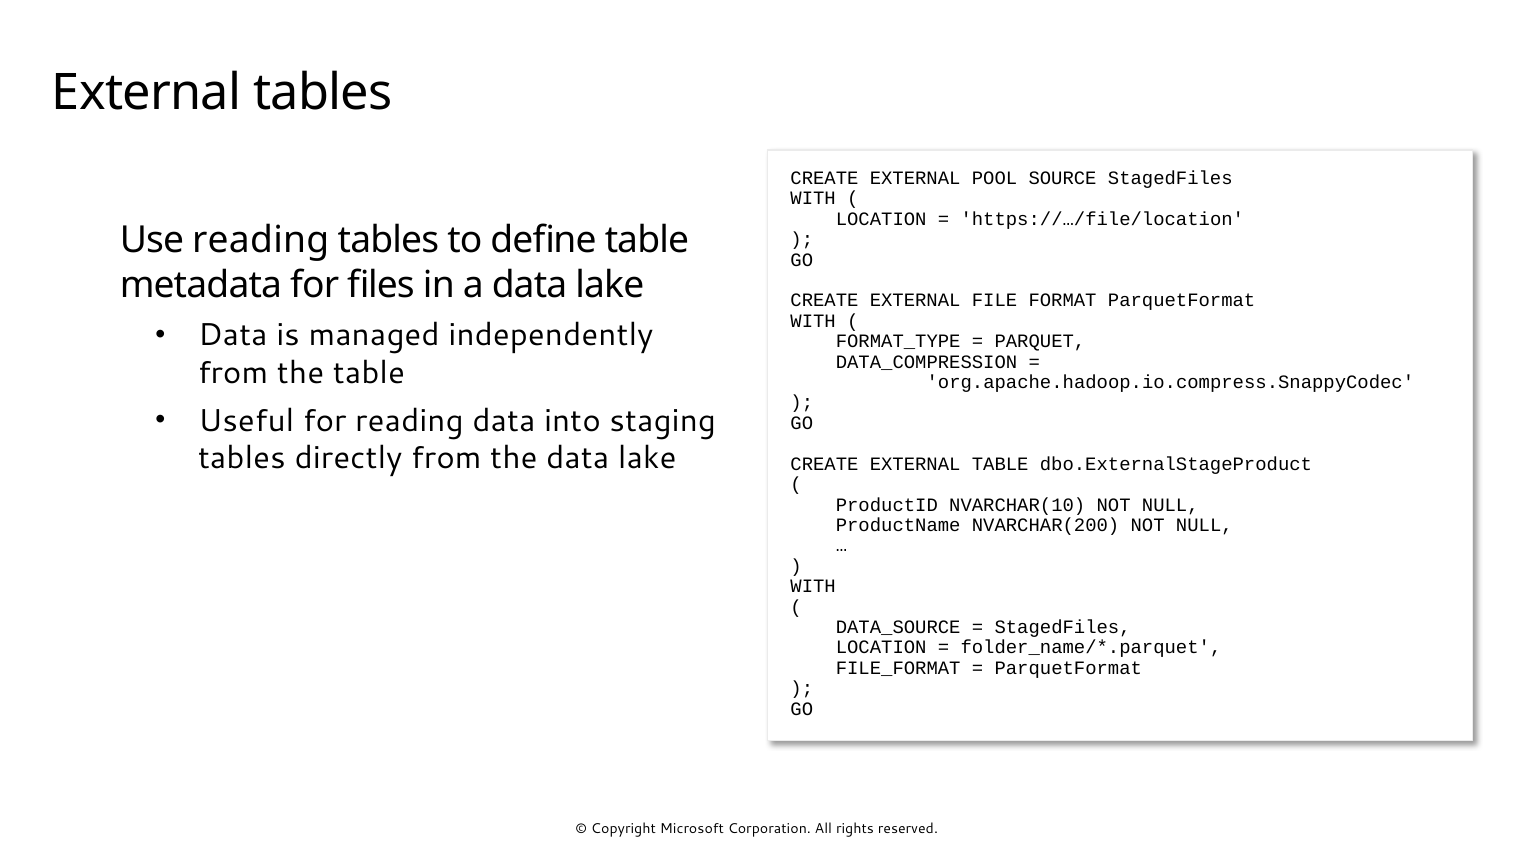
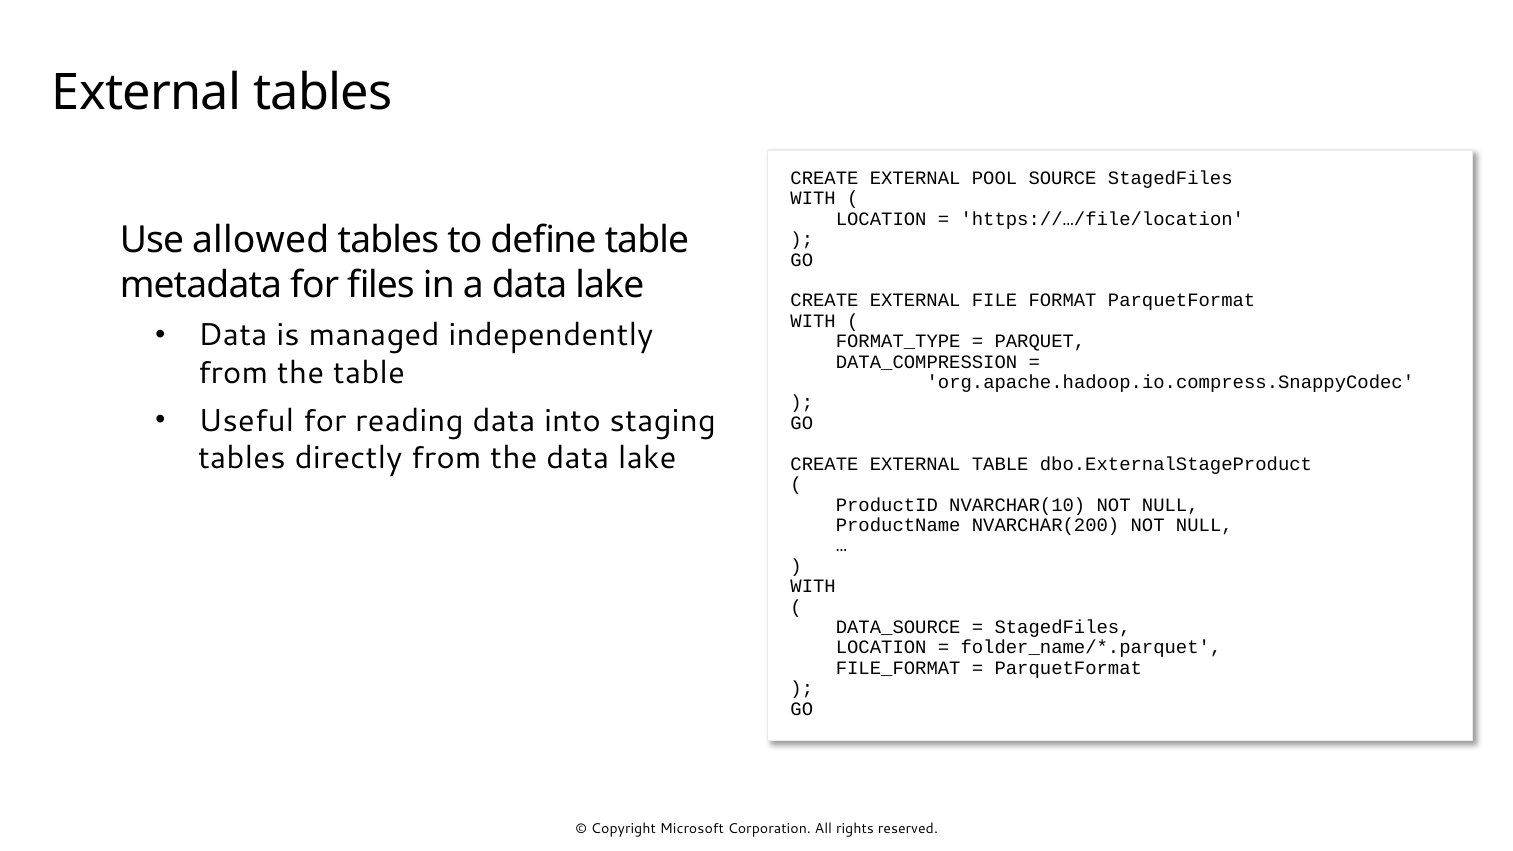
Use reading: reading -> allowed (261, 241)
